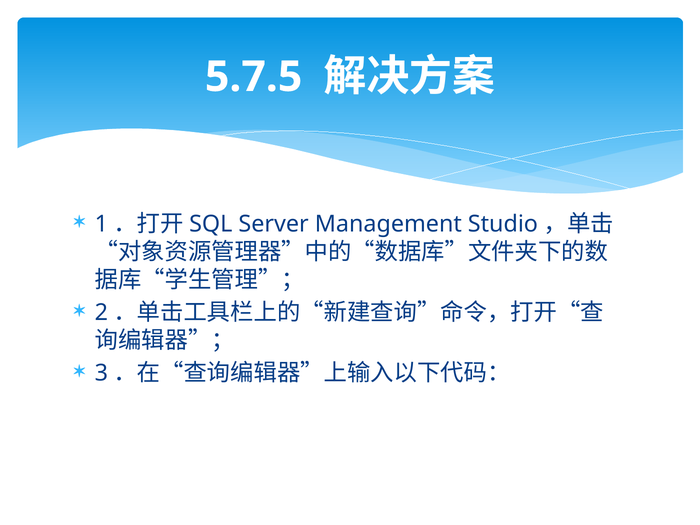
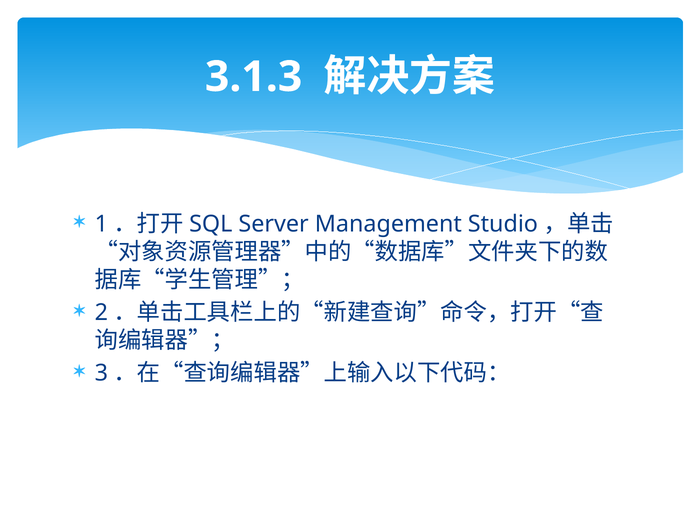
5.7.5: 5.7.5 -> 3.1.3 (254, 77)
